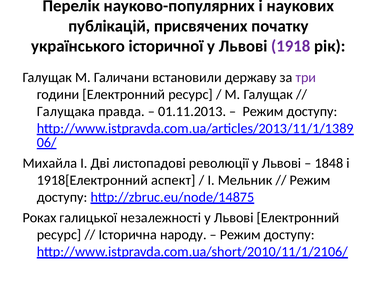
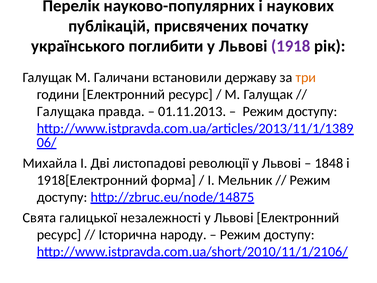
історичної: історичної -> поглибити (166, 46)
три colour: purple -> orange (306, 77)
аспект: аспект -> форма (173, 180)
Роках: Роках -> Свята (39, 218)
